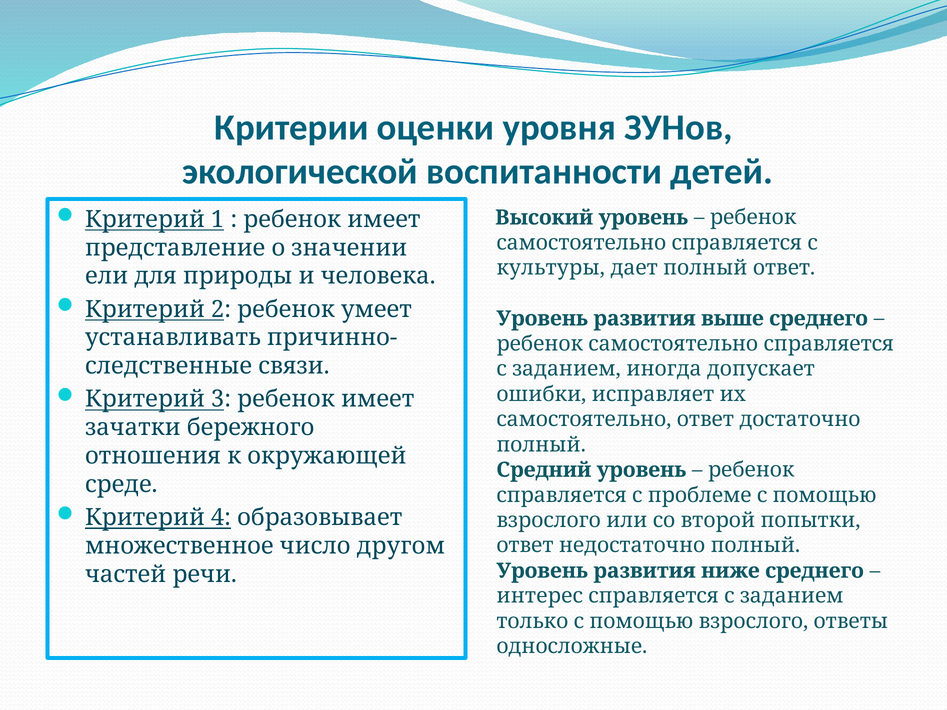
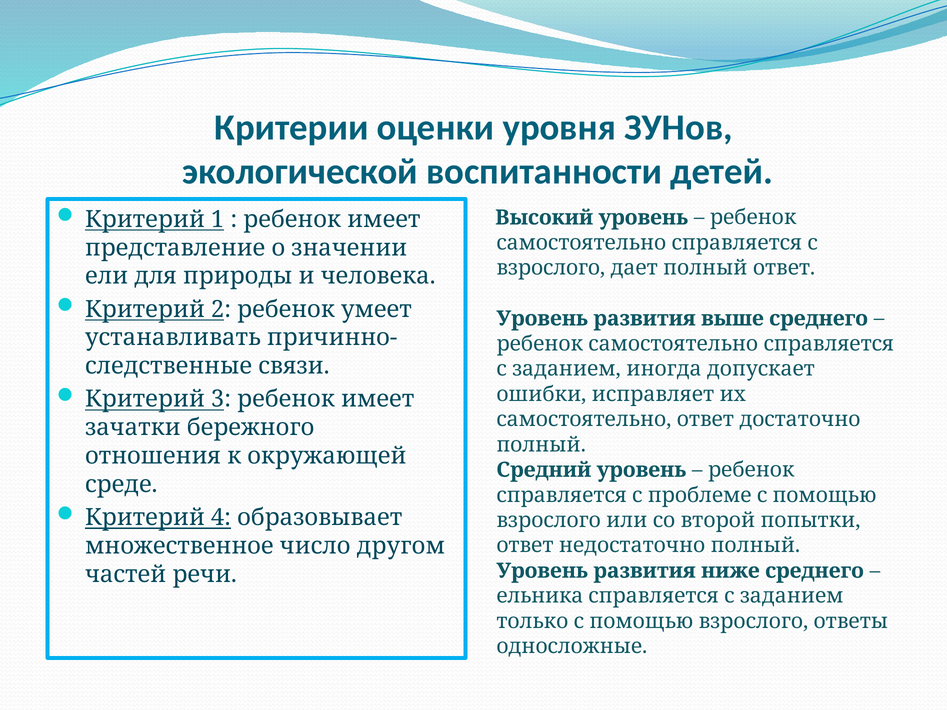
культуры: культуры -> взрослого (551, 268)
интерес: интерес -> ельника (540, 596)
